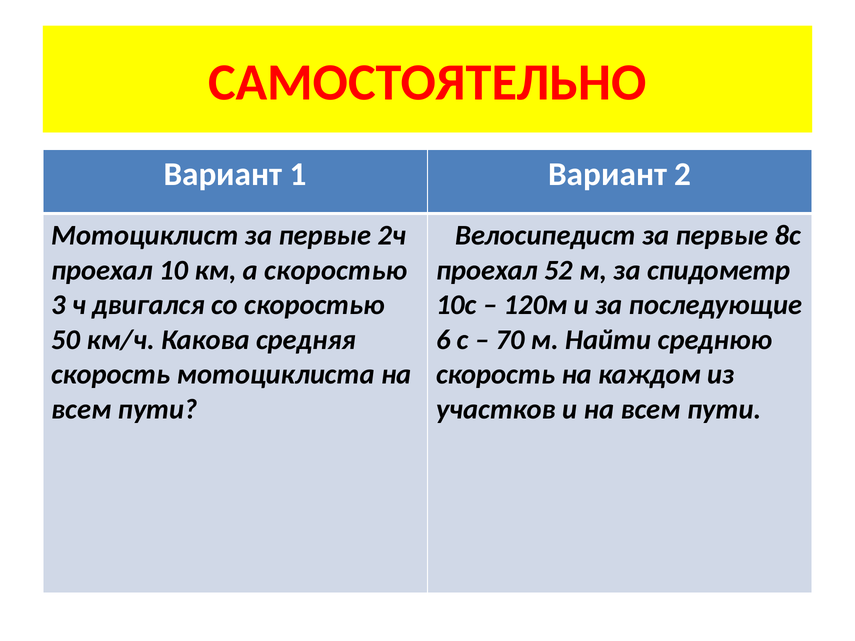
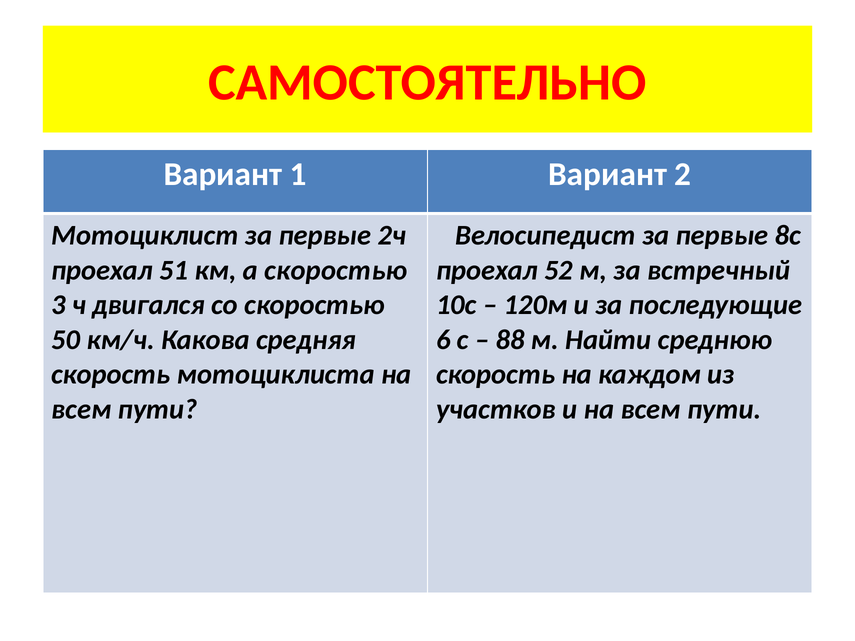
10: 10 -> 51 (174, 270)
спидометр: спидометр -> встречный (719, 270)
70: 70 -> 88 (510, 340)
